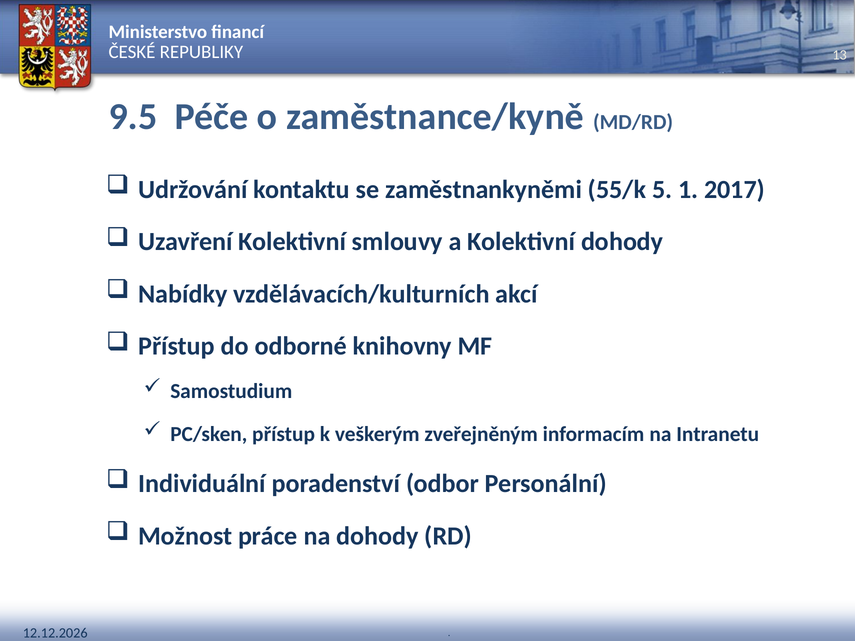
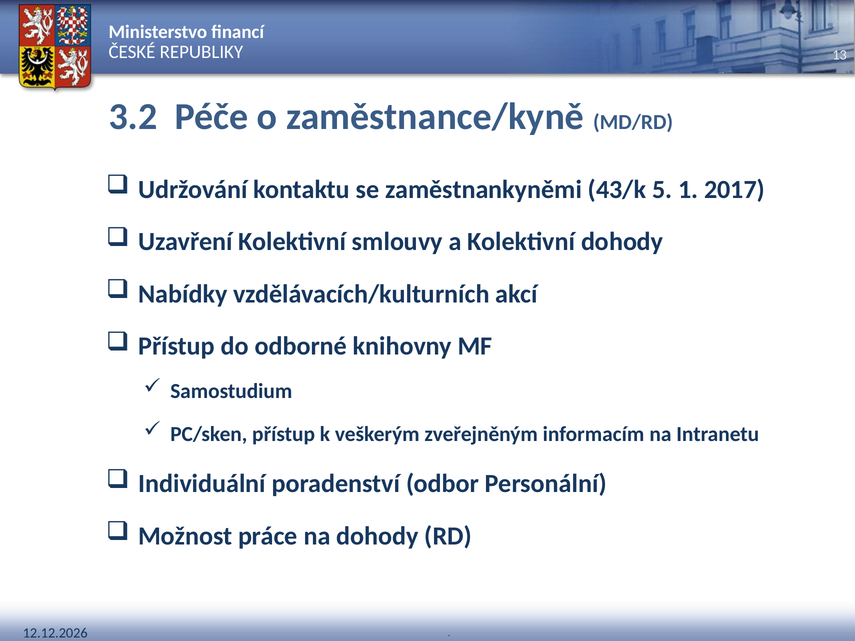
9.5: 9.5 -> 3.2 (133, 117)
55/k: 55/k -> 43/k (617, 190)
